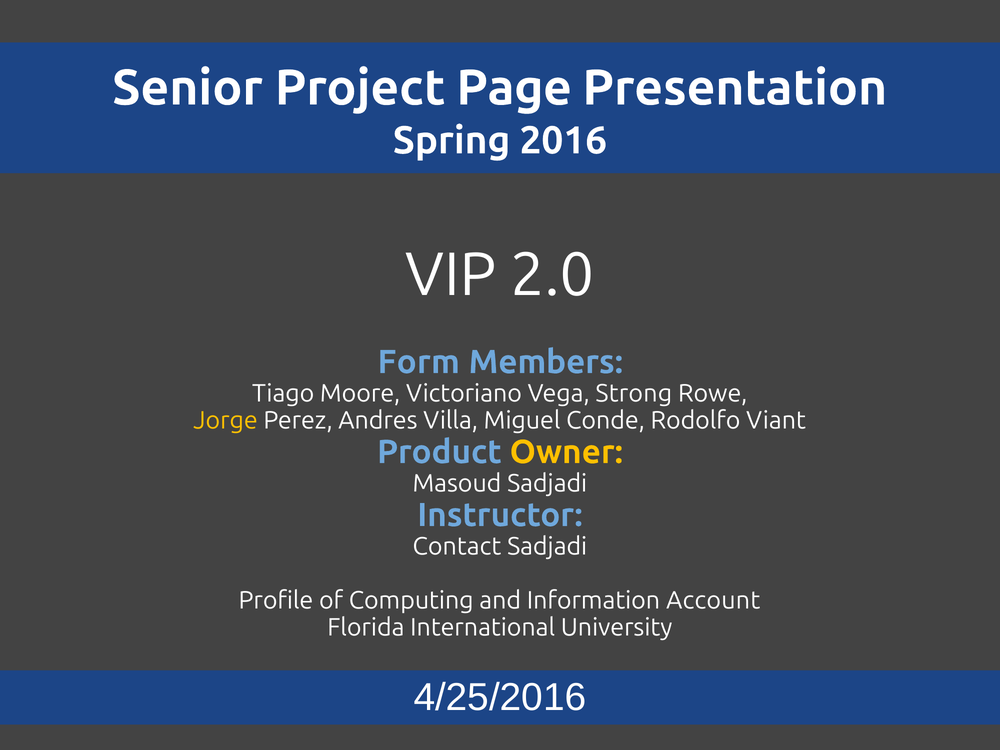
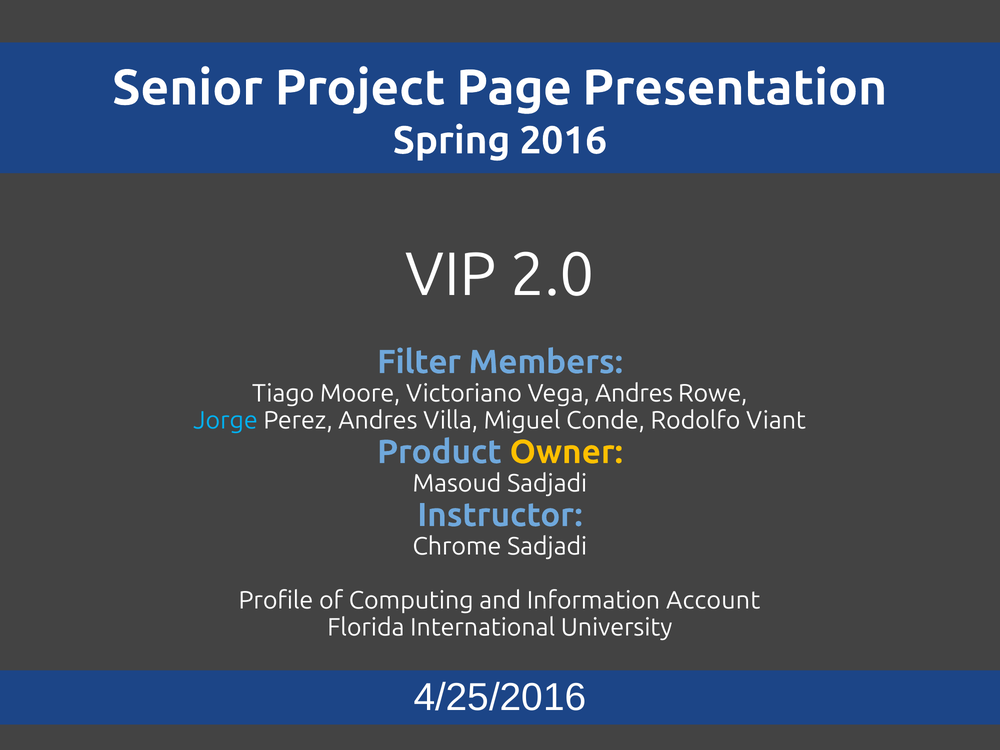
Form: Form -> Filter (419, 362)
Vega Strong: Strong -> Andres (634, 394)
Jorge colour: yellow -> light blue (226, 421)
Contact: Contact -> Chrome (457, 547)
